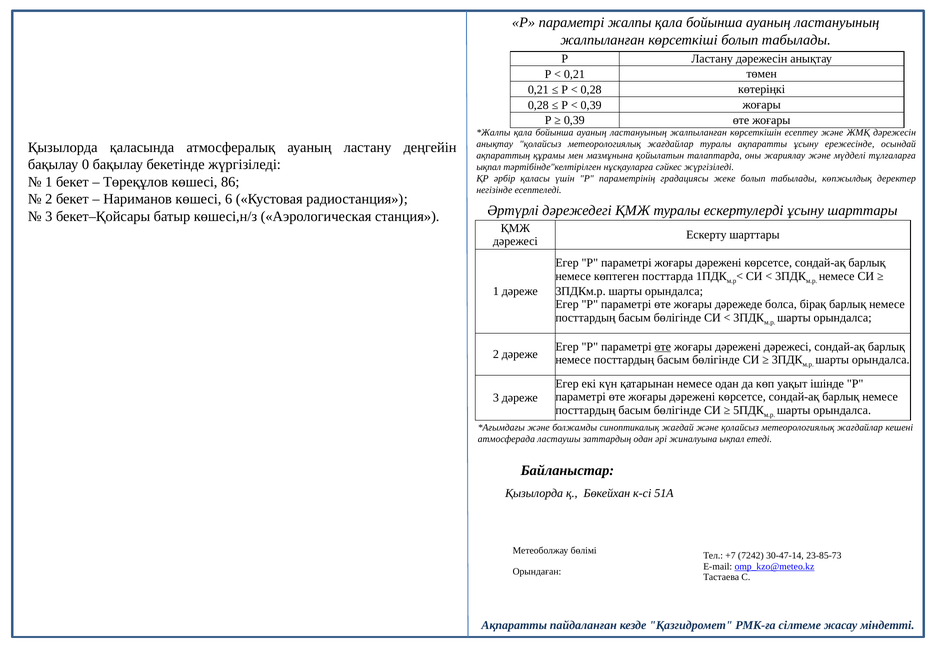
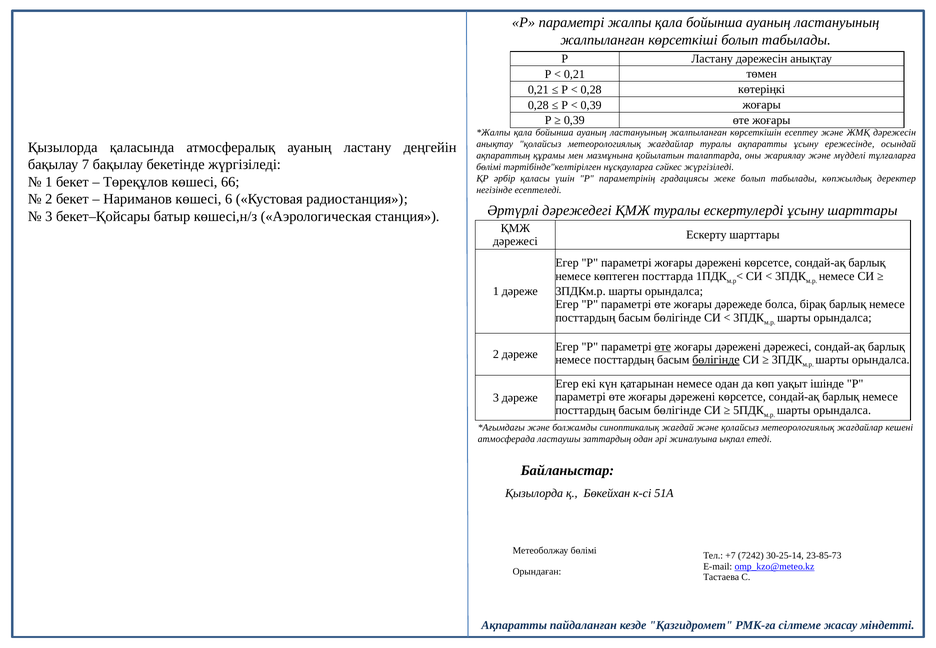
0: 0 -> 7 (85, 165)
ықпал: ықпал -> бөлімі (489, 167)
86: 86 -> 66 (230, 182)
бөлігінде underline: none -> present (716, 360)
30-47-14: 30-47-14 -> 30-25-14 (785, 556)
